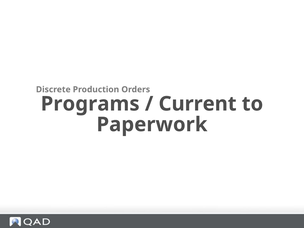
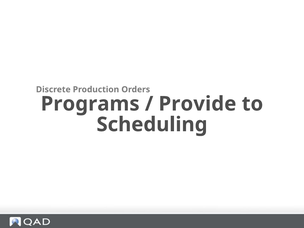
Current: Current -> Provide (197, 104)
Paperwork: Paperwork -> Scheduling (152, 125)
